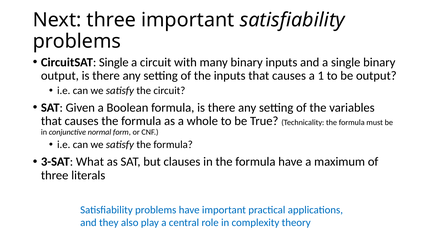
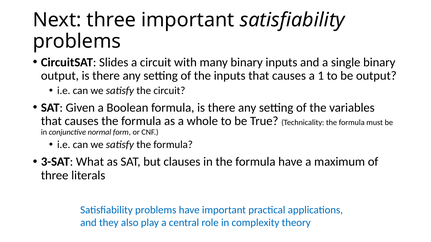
CircuitSAT Single: Single -> Slides (114, 62)
